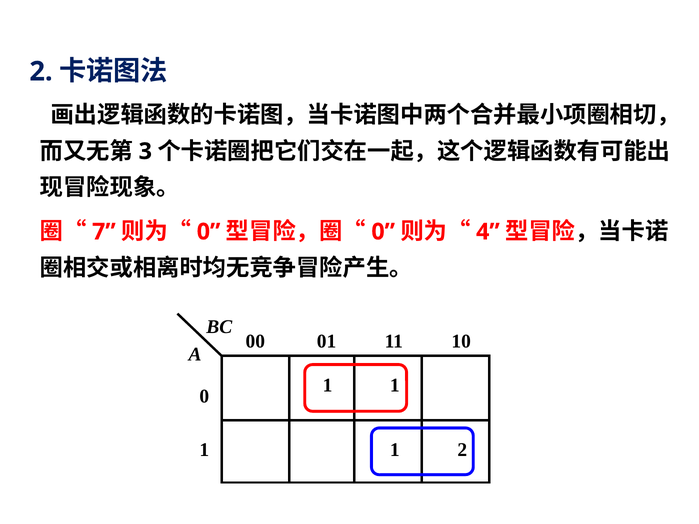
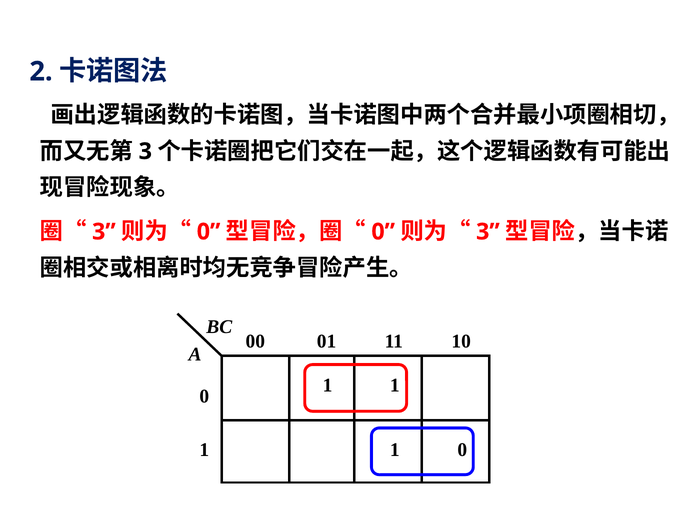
7: 7 -> 3 (104, 232)
4: 4 -> 3 (488, 232)
1 2: 2 -> 0 (462, 450)
